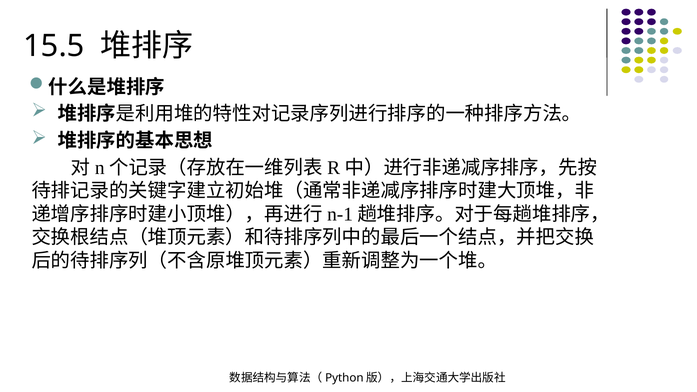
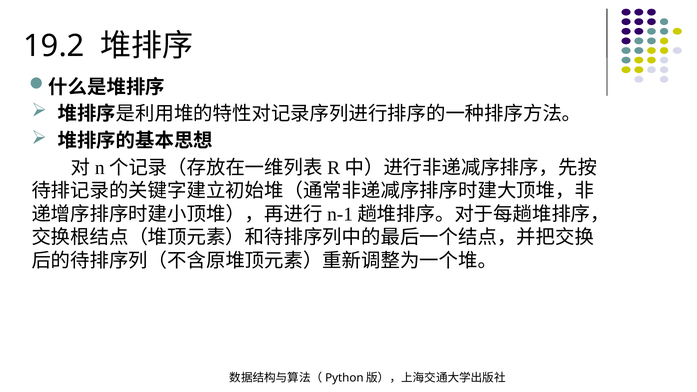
15.5: 15.5 -> 19.2 (54, 46)
